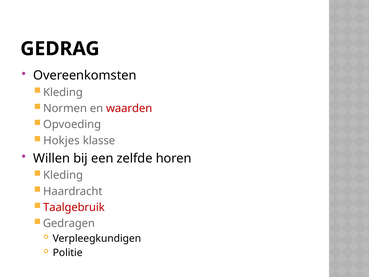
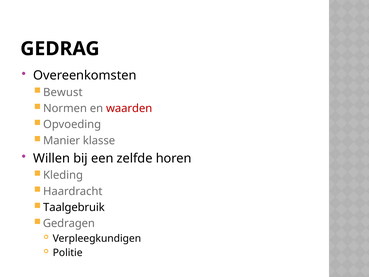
Kleding: Kleding -> Bewust (63, 92)
Hokjes: Hokjes -> Manier (62, 140)
Taalgebruik colour: red -> black (74, 207)
